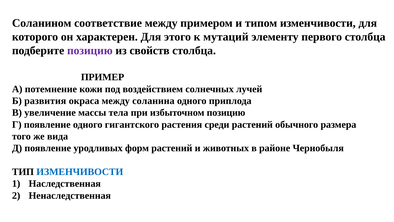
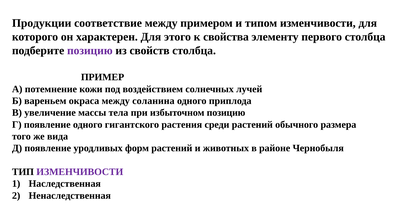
Соланином: Соланином -> Продукции (42, 23)
мутаций: мутаций -> свойства (226, 37)
развития: развития -> вареньем (45, 101)
ИЗМЕНЧИВОСТИ colour: blue -> purple (80, 172)
